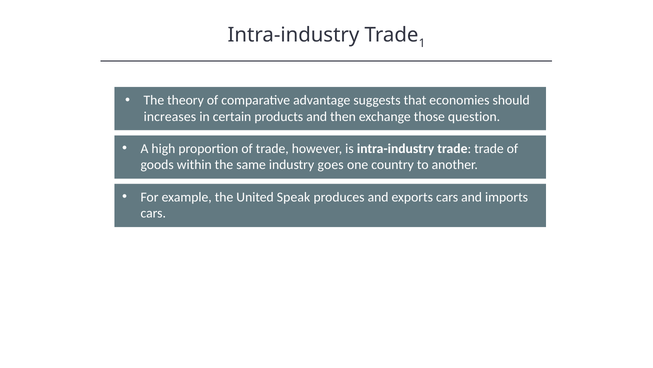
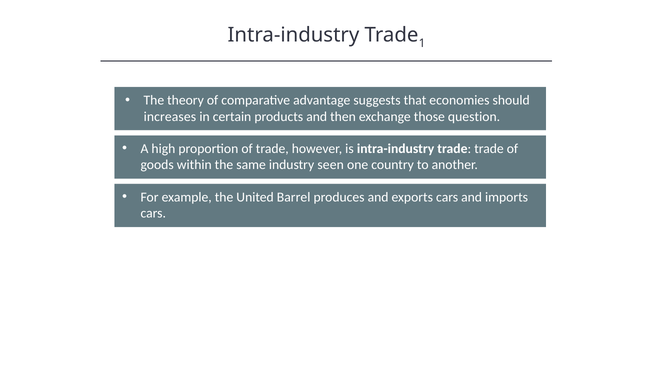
goes: goes -> seen (331, 165)
Speak: Speak -> Barrel (294, 197)
